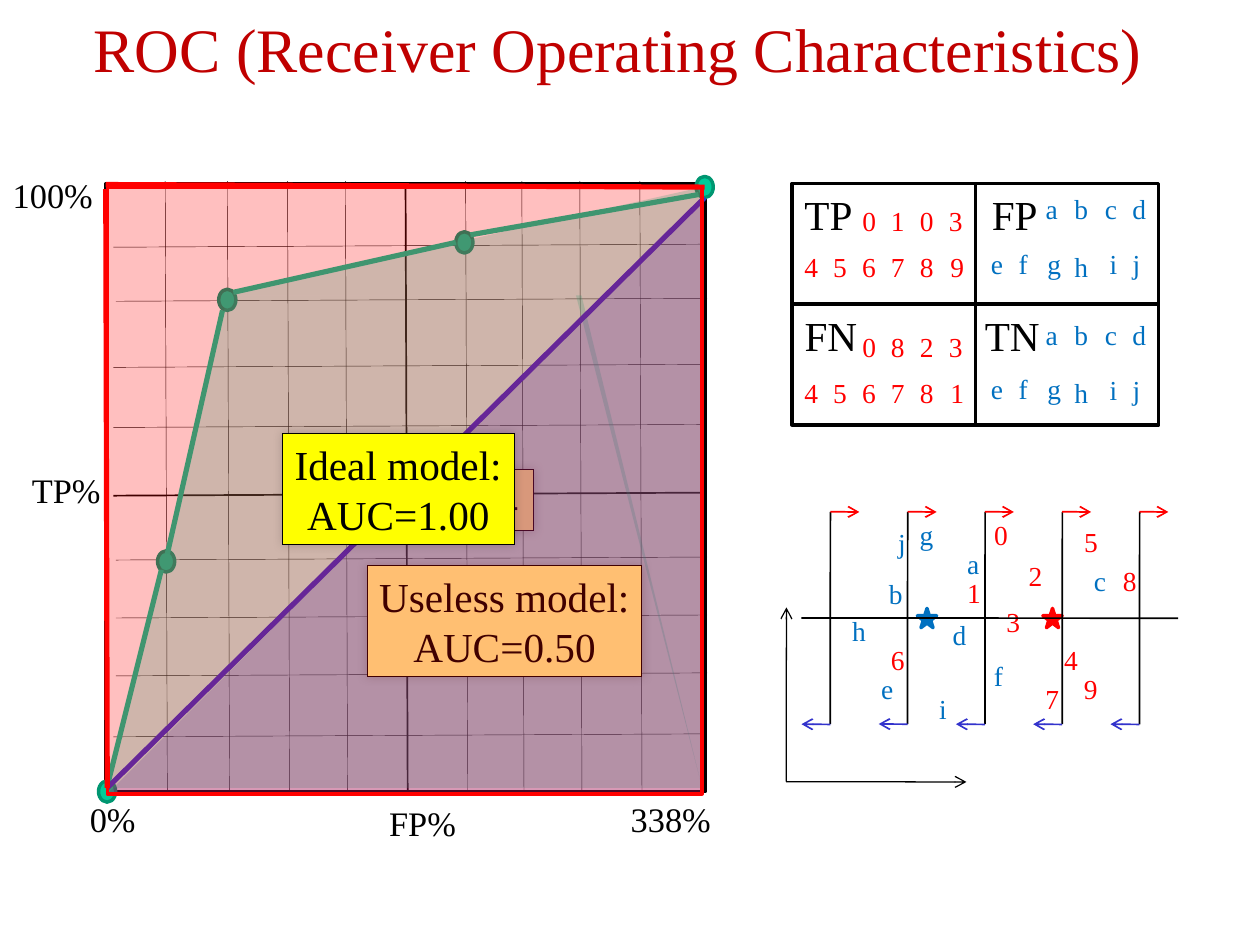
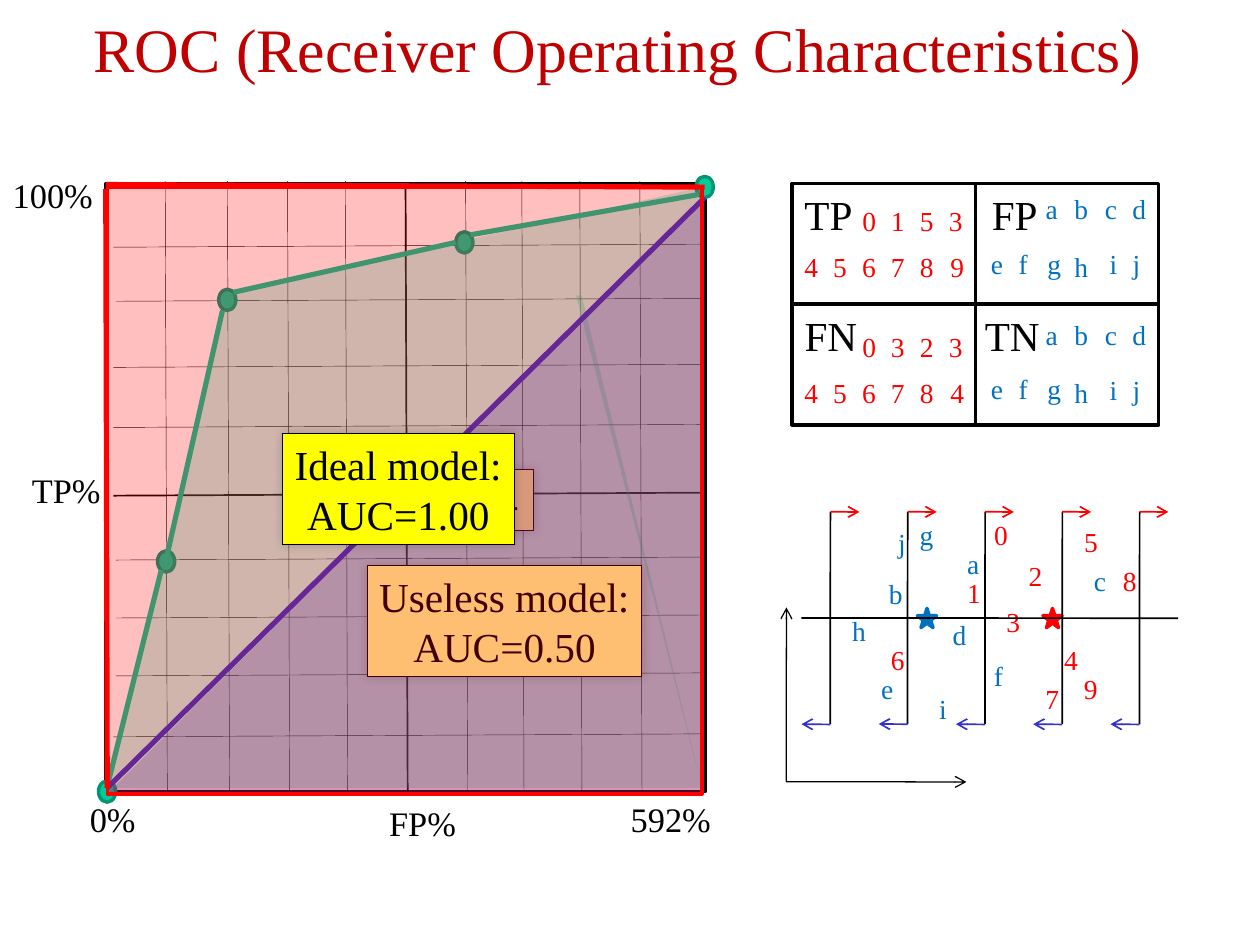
0 1 0: 0 -> 5 (927, 223)
0 8: 8 -> 3 (898, 348)
8 1: 1 -> 4 (957, 394)
338%: 338% -> 592% (671, 821)
